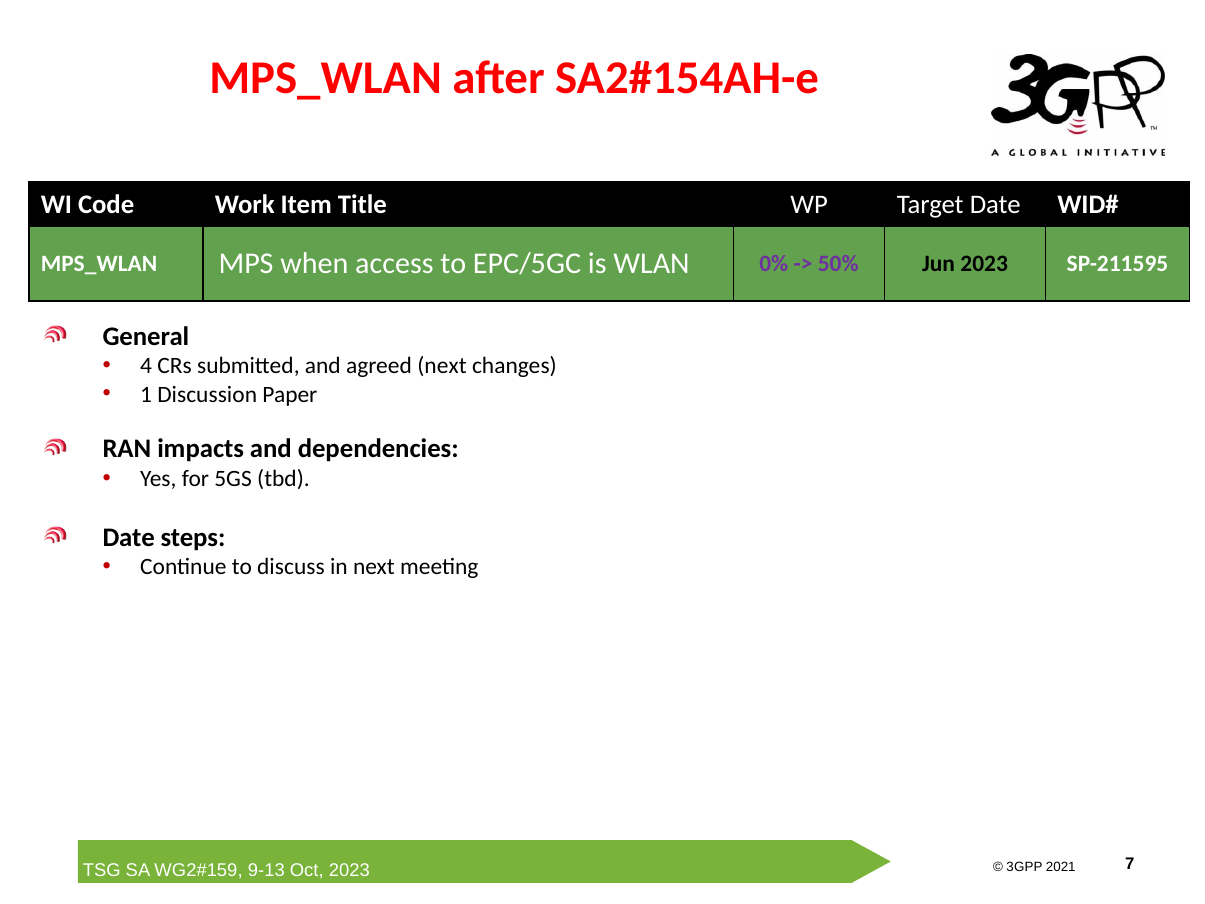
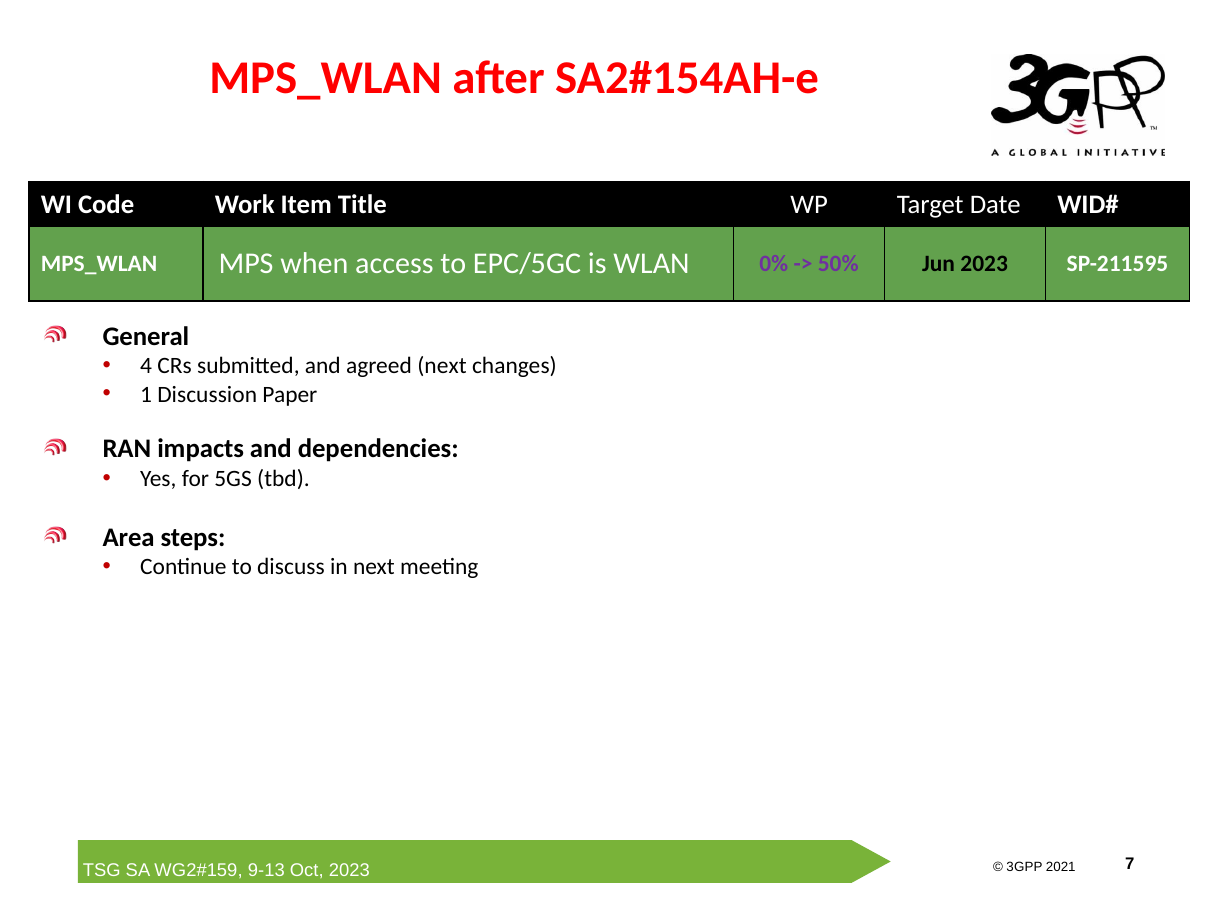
Date: Date -> Area (129, 537)
